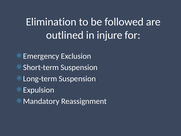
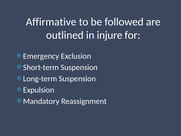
Elimination: Elimination -> Affirmative (51, 22)
